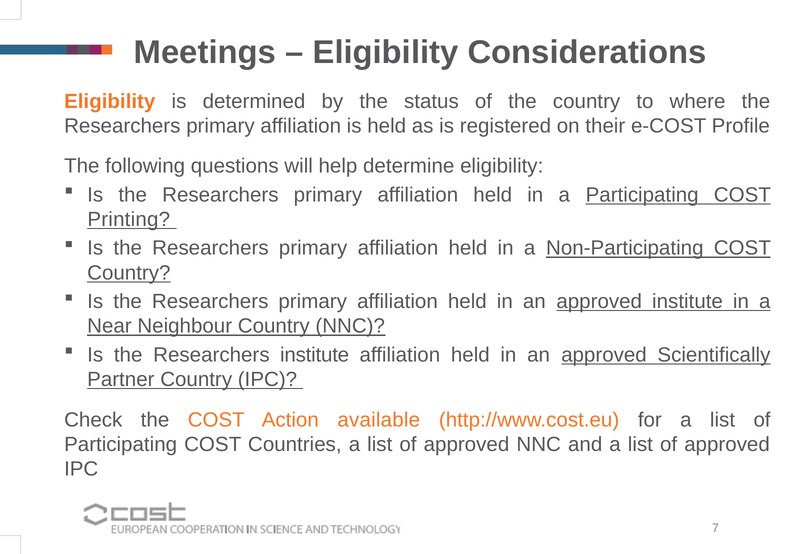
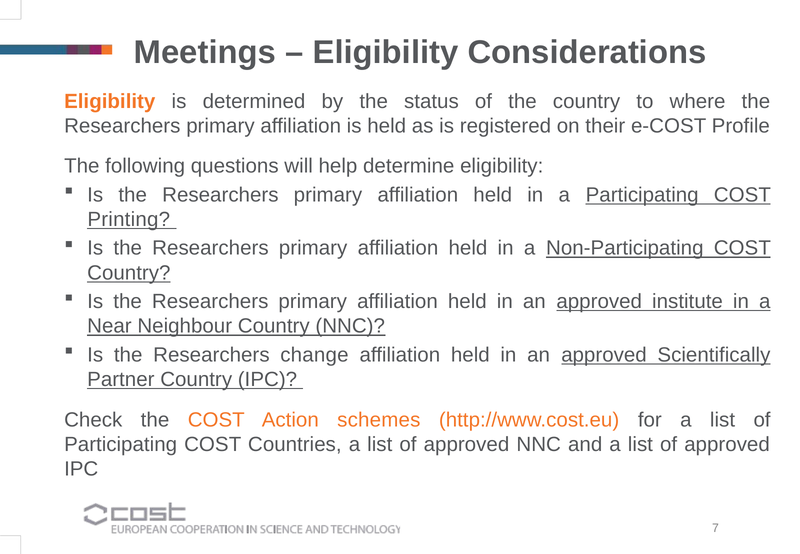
Researchers institute: institute -> change (314, 355)
available: available -> schemes (379, 420)
